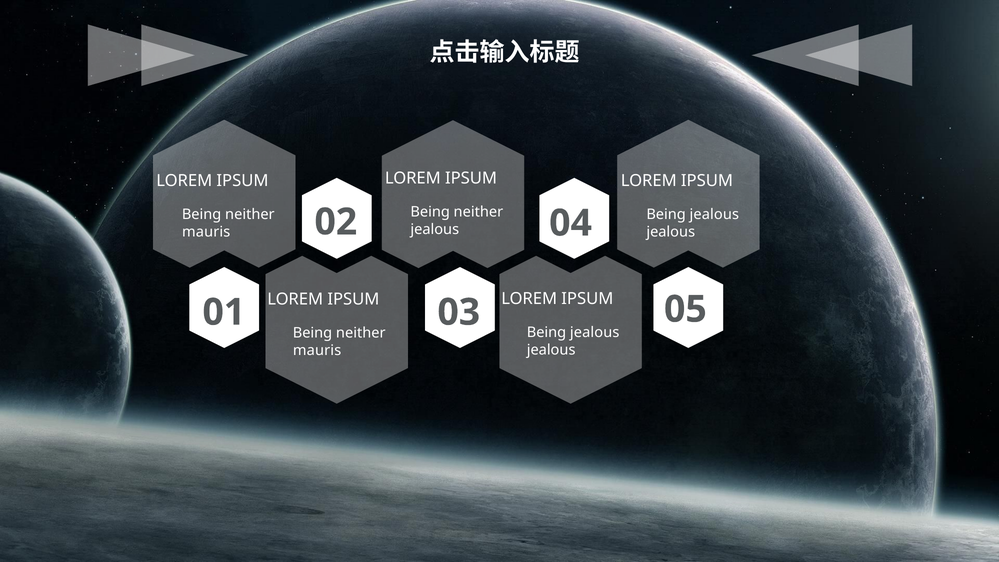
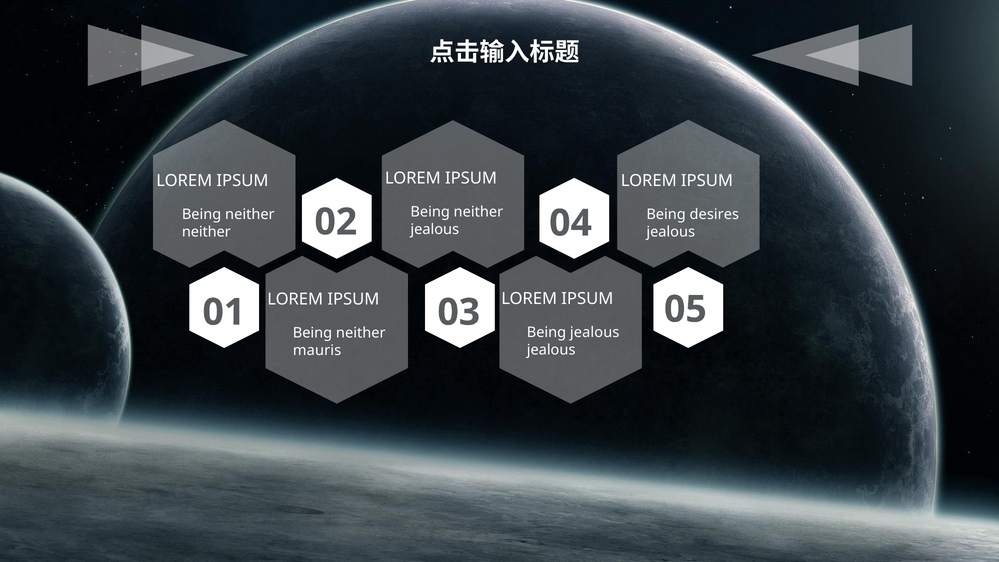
jealous: jealous -> desires (714, 214)
mauris: mauris -> neither (206, 232)
